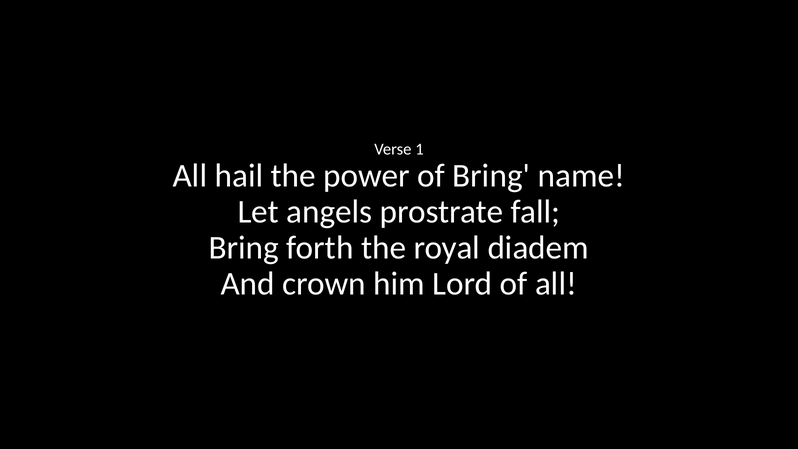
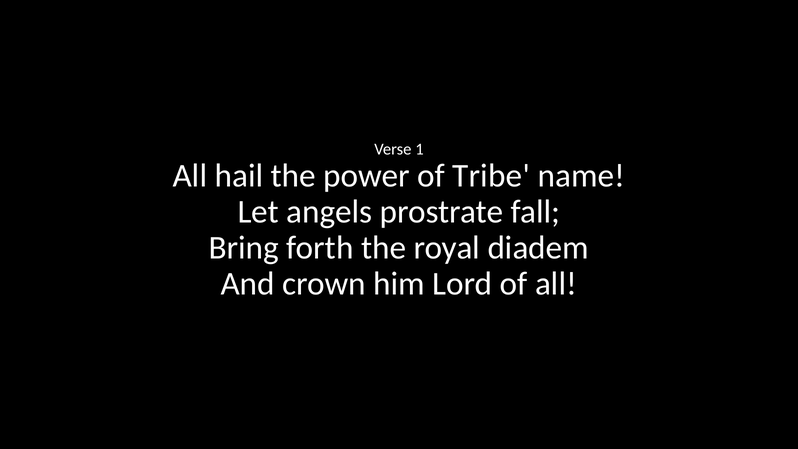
of Bring: Bring -> Tribe (491, 176)
